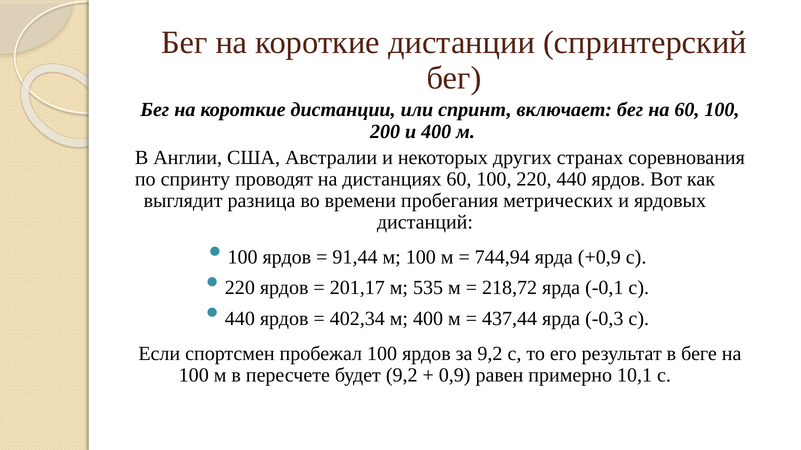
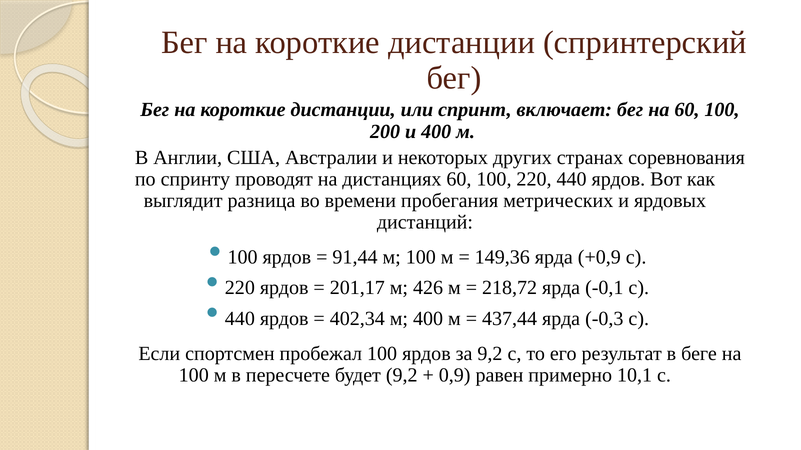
744,94: 744,94 -> 149,36 (502, 258)
535: 535 -> 426 (428, 288)
